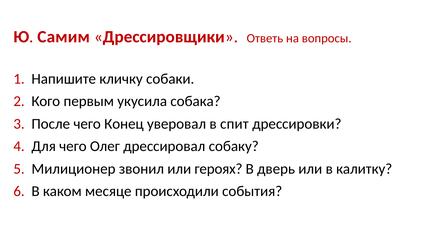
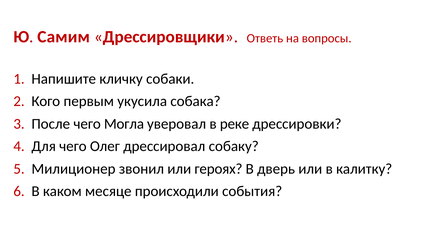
Конец: Конец -> Могла (124, 124)
спит: спит -> реке (235, 124)
